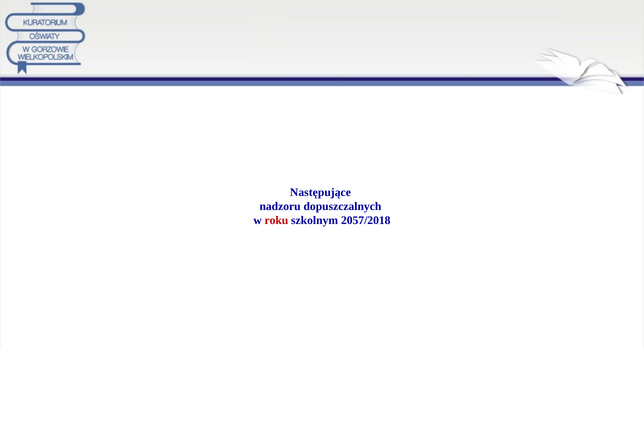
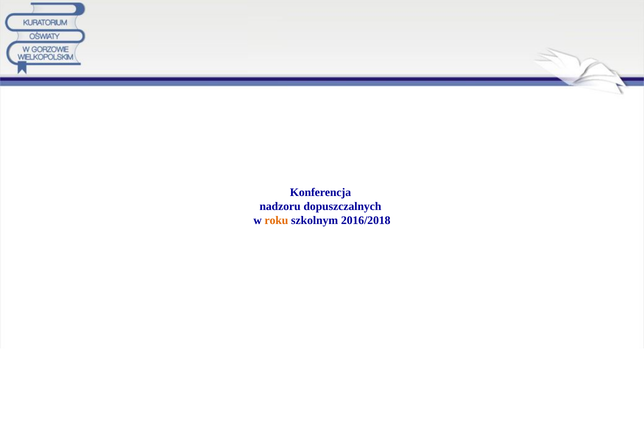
Następujące: Następujące -> Konferencja (321, 192)
roku colour: red -> orange (276, 220)
2057/2018: 2057/2018 -> 2016/2018 (366, 220)
